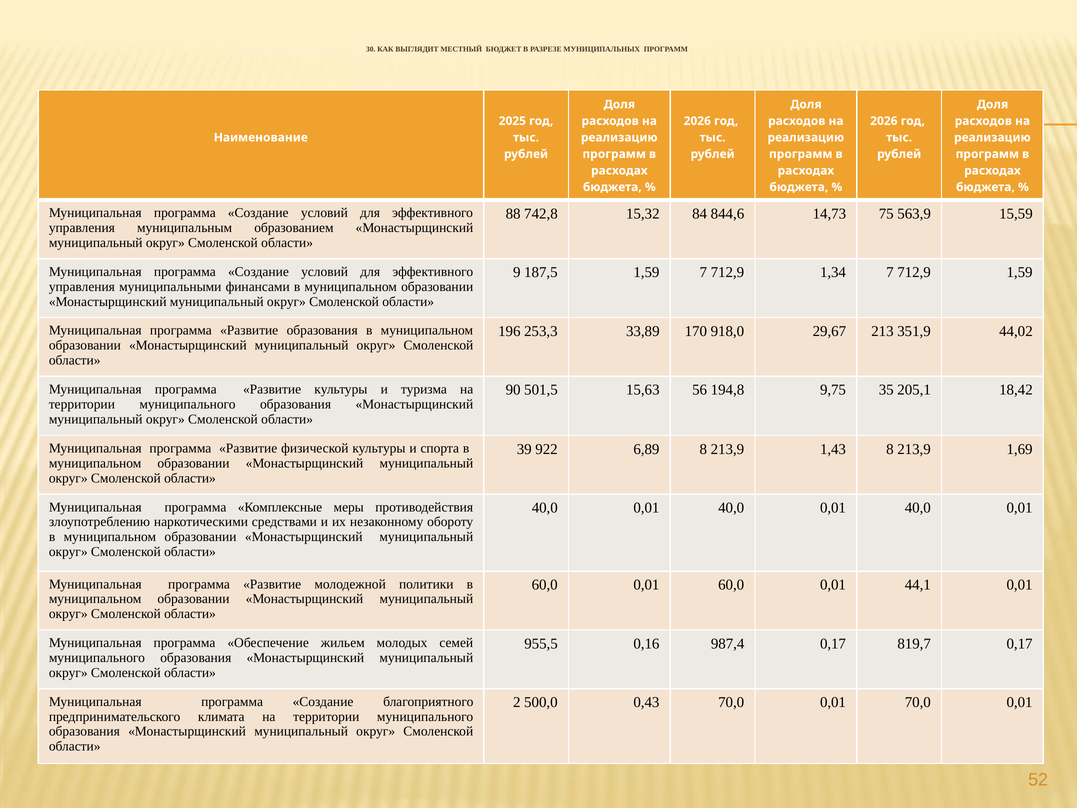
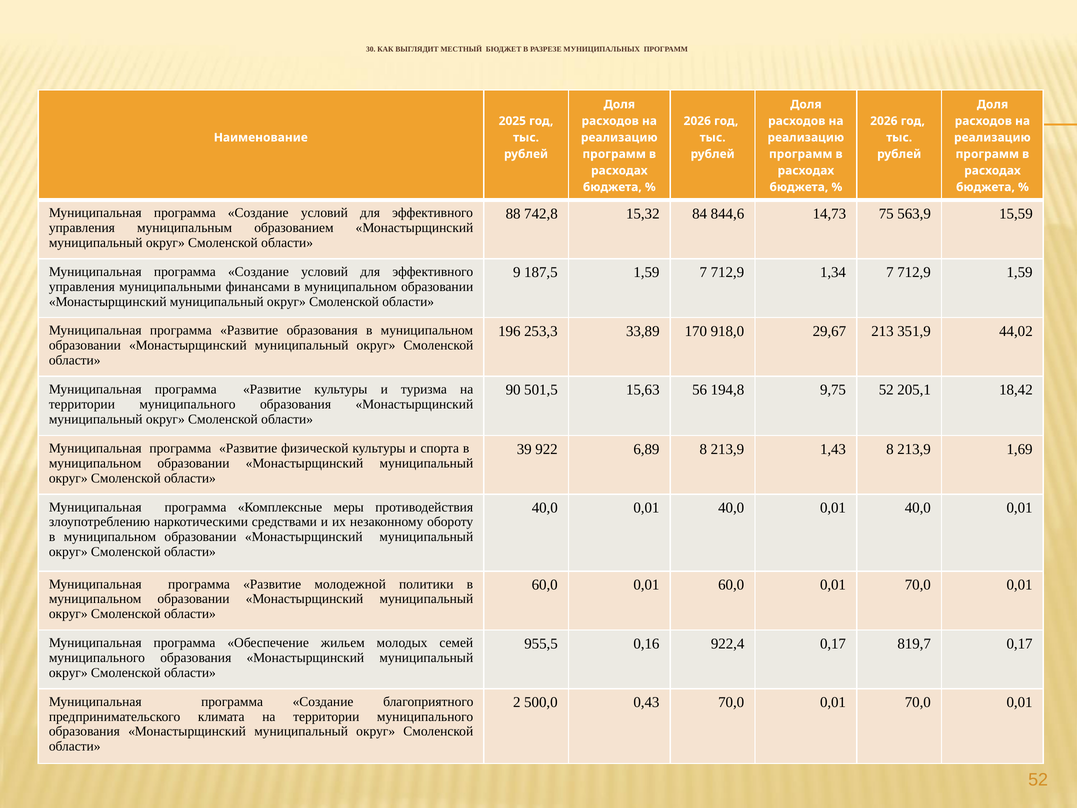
9,75 35: 35 -> 52 (886, 390)
60,0 0,01 44,1: 44,1 -> 70,0 (918, 585)
987,4: 987,4 -> 922,4 (728, 643)
